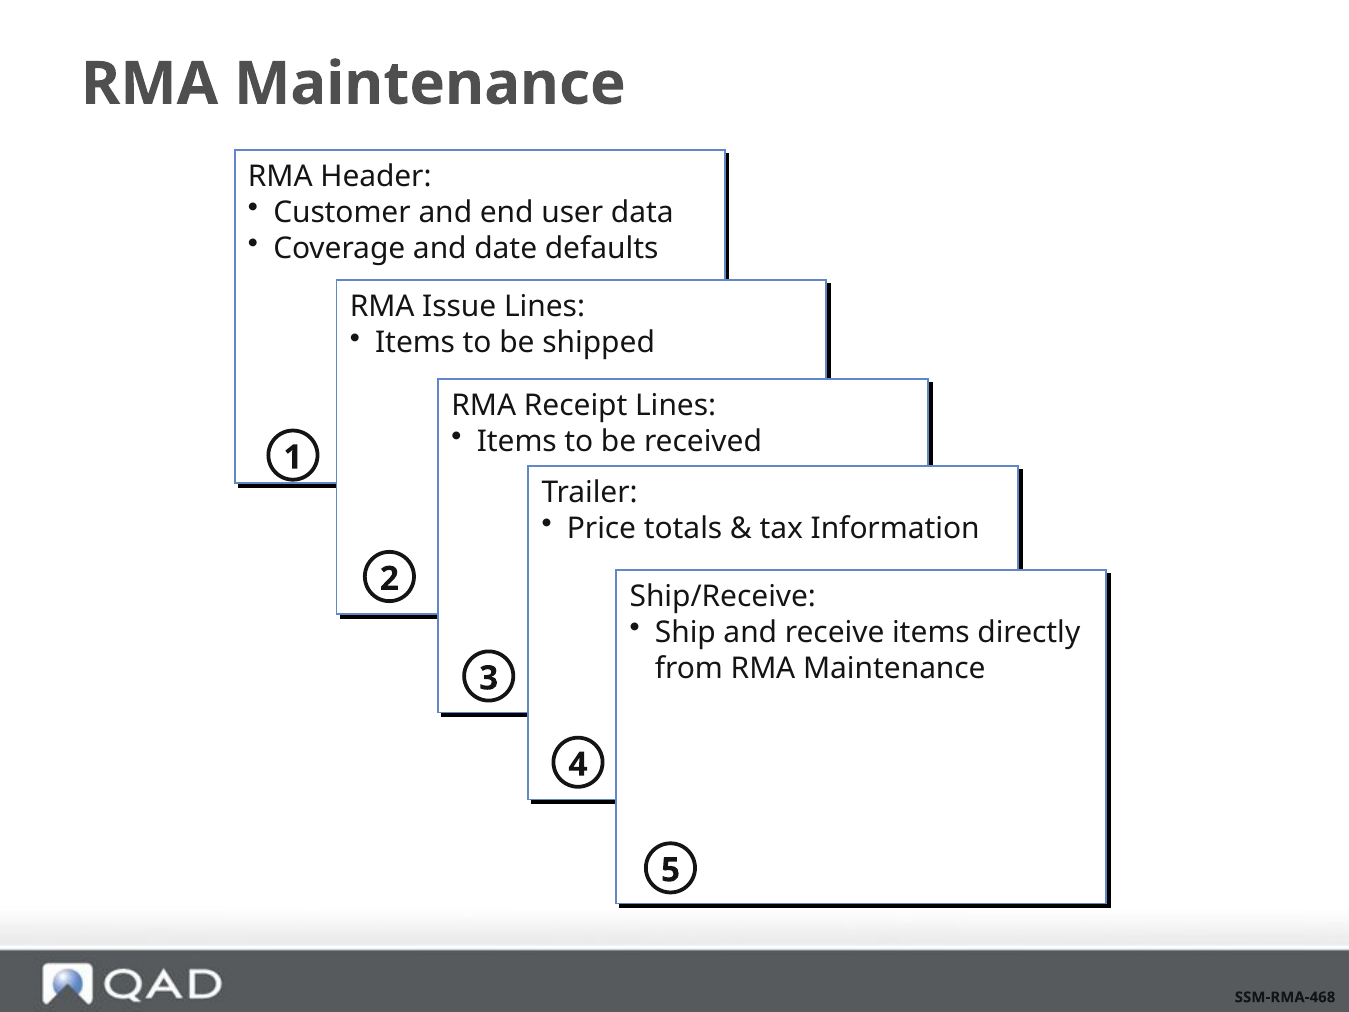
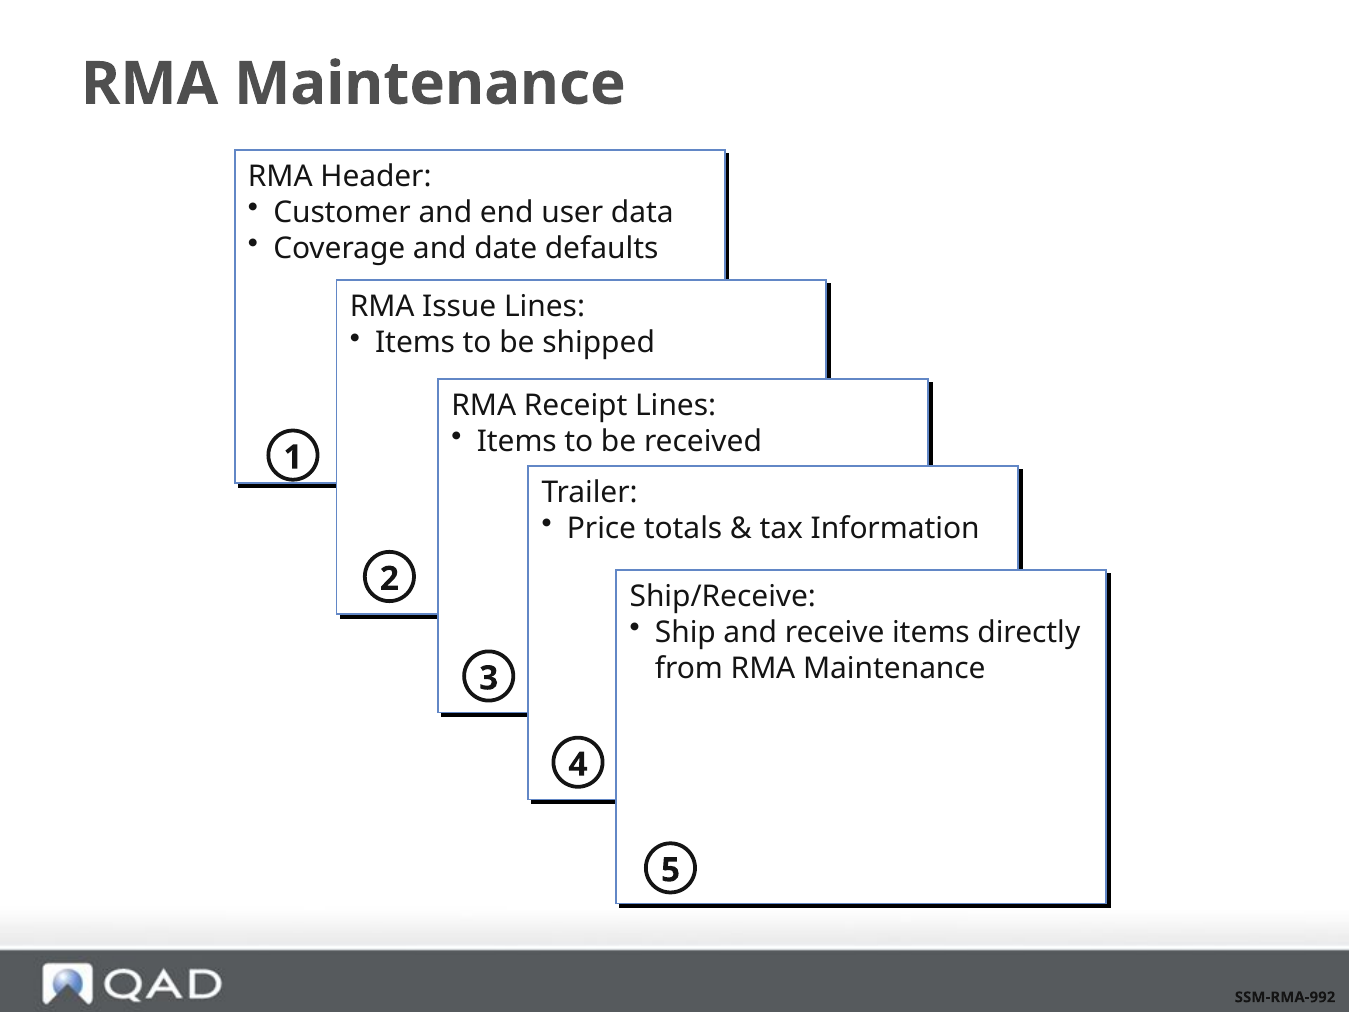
SSM-RMA-468: SSM-RMA-468 -> SSM-RMA-992 (1285, 997)
